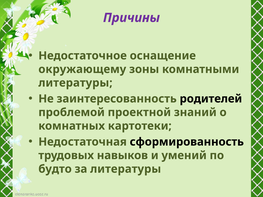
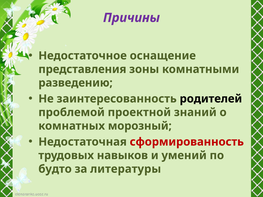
окружающему: окружающему -> представления (82, 69)
литературы: литературы -> разведению (76, 83)
картотеки: картотеки -> морозный (140, 126)
сформированность colour: black -> red (187, 142)
